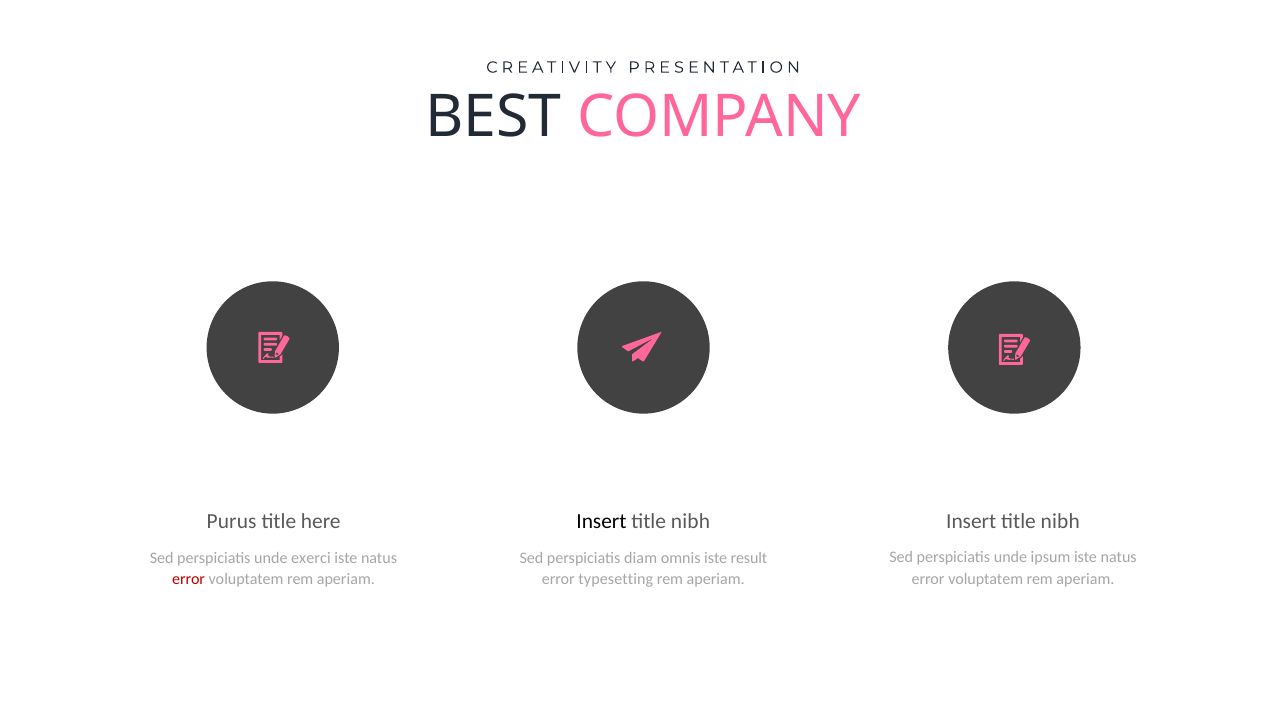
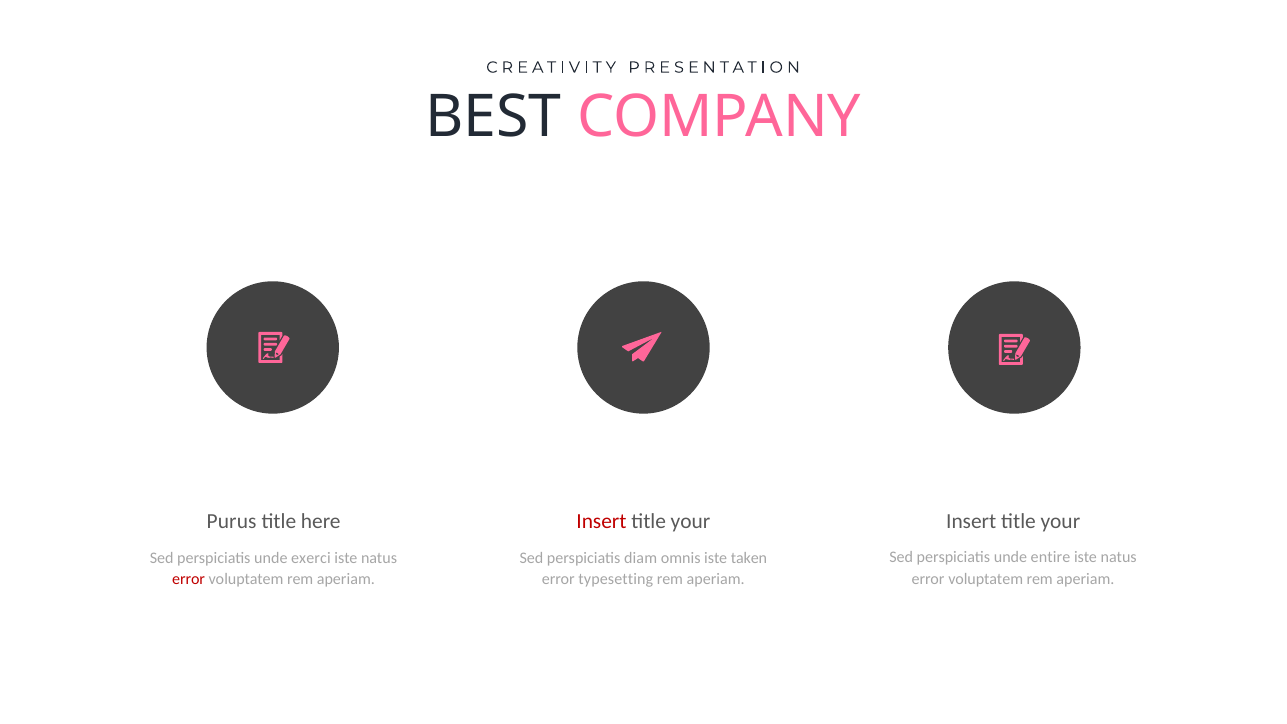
nibh: nibh -> your (1060, 521)
Insert colour: black -> red (601, 522)
nibh: nibh -> your (691, 522)
ipsum: ipsum -> entire (1050, 558)
result: result -> taken (749, 558)
